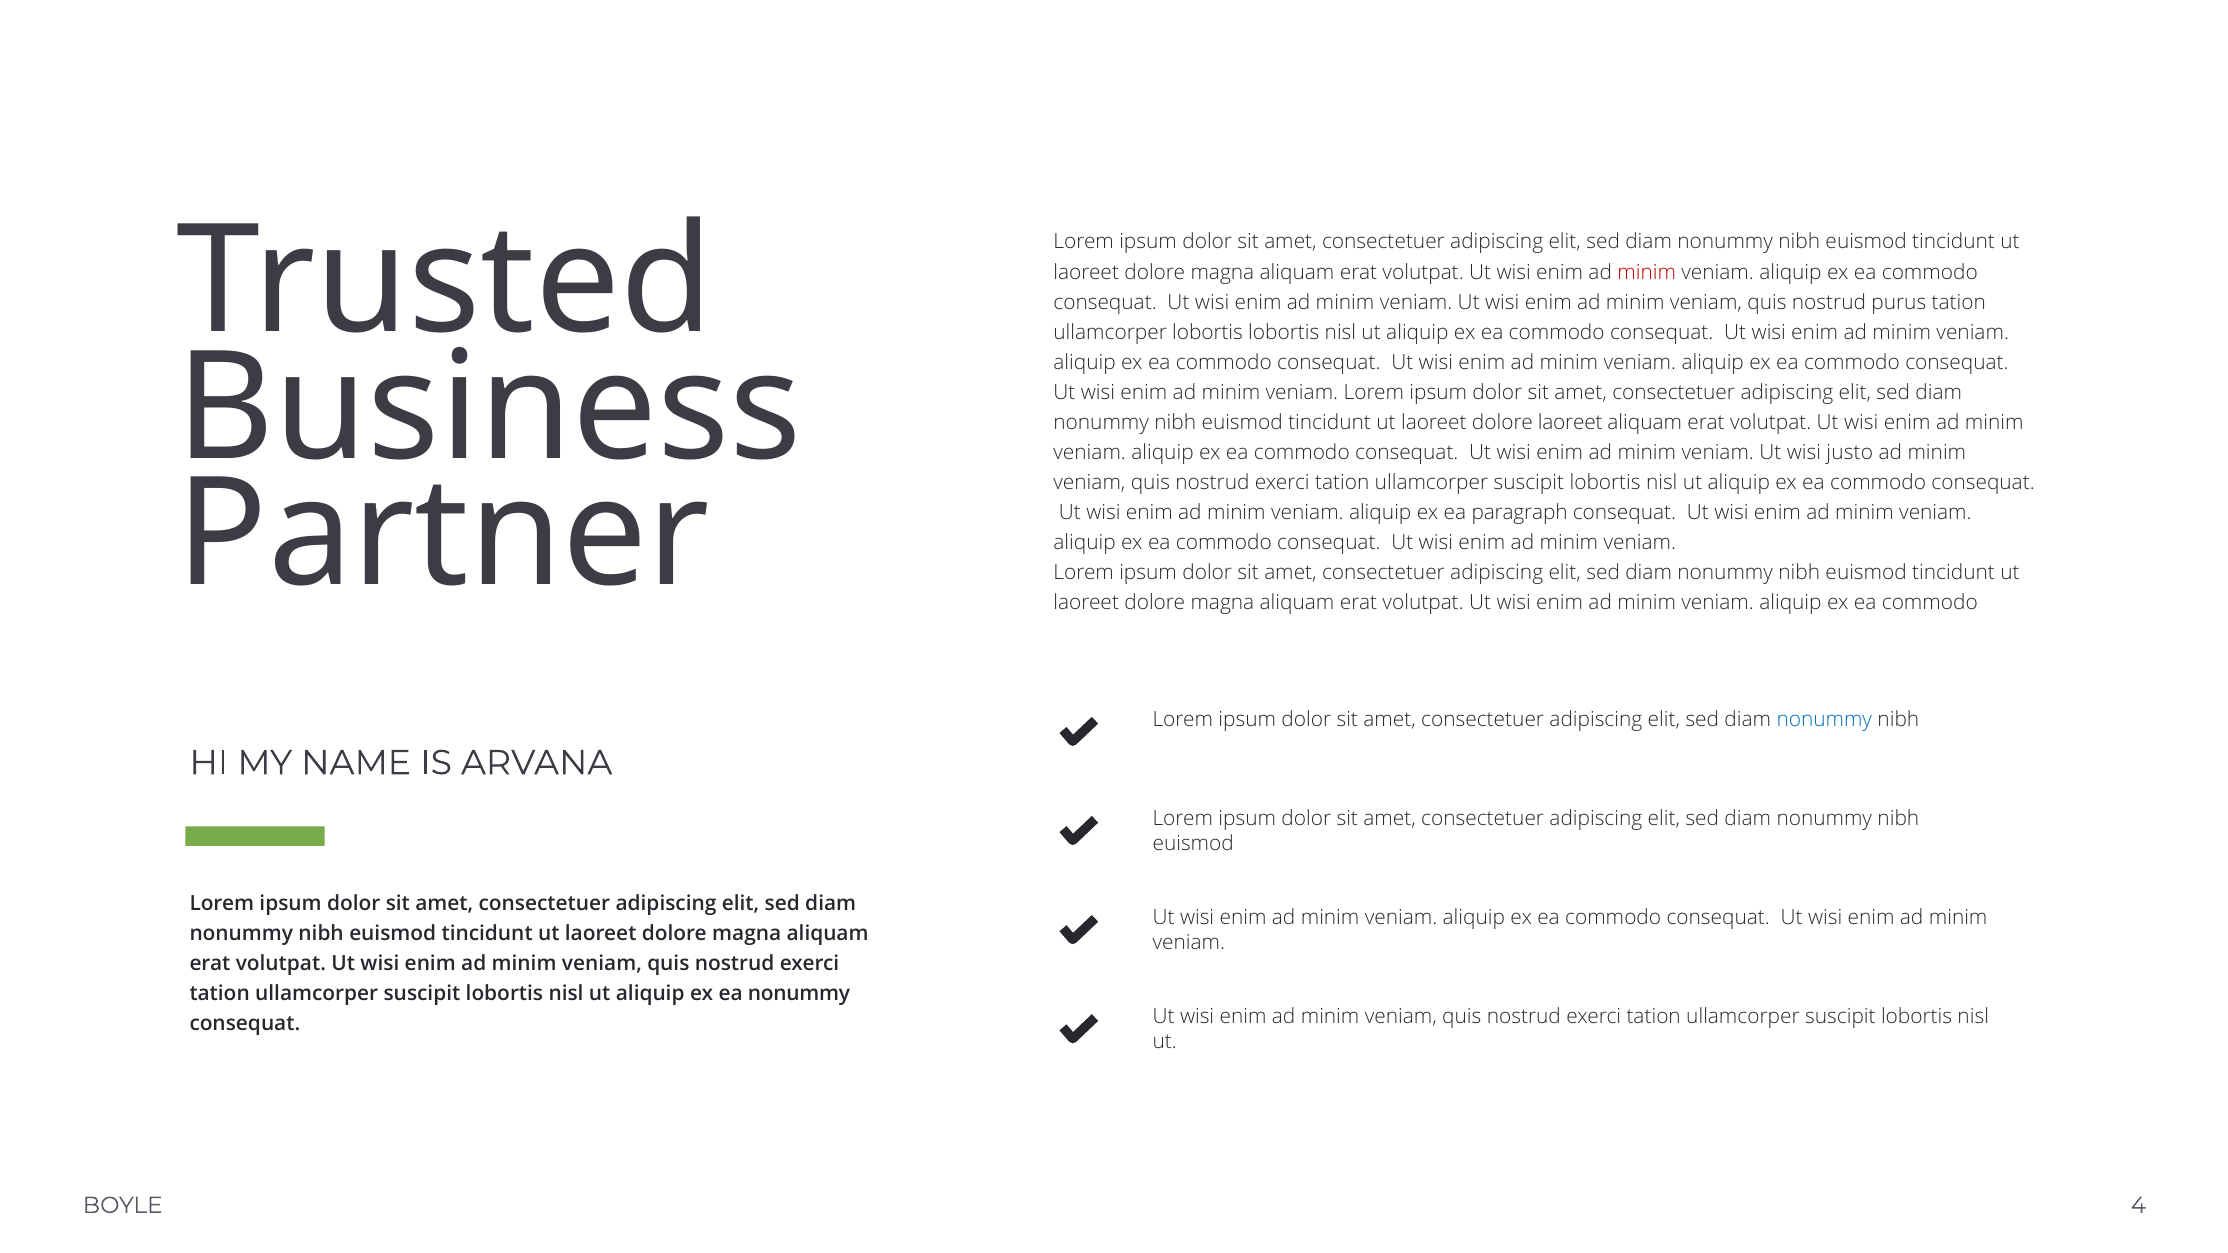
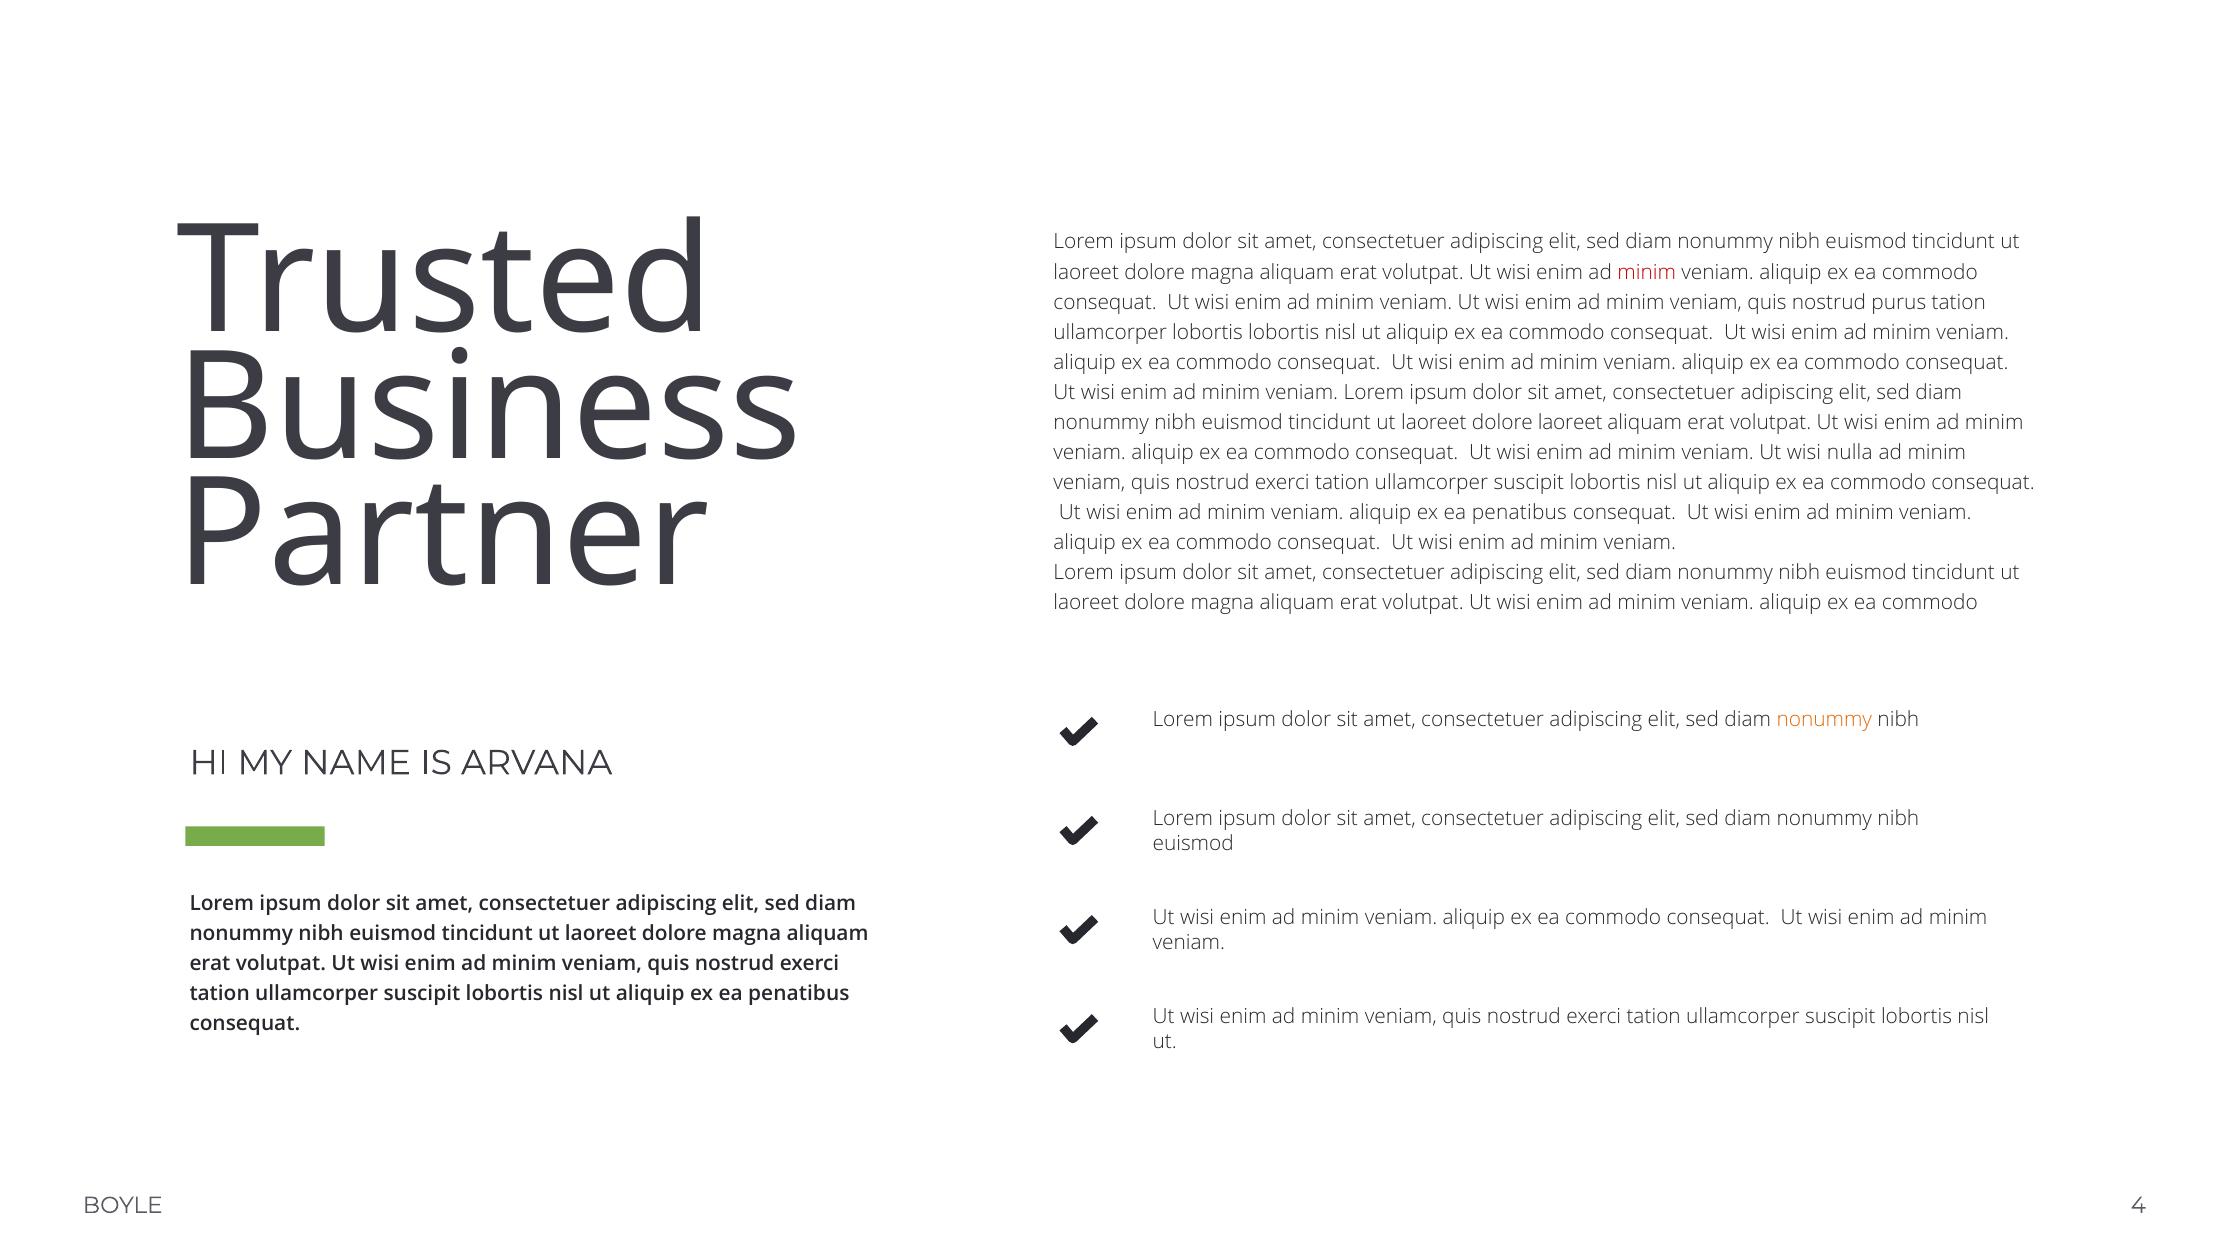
justo: justo -> nulla (1850, 453)
paragraph: paragraph -> penatibus (1519, 513)
nonummy colour: blue -> orange (1824, 720)
nonummy: nonummy -> penatibus (799, 994)
